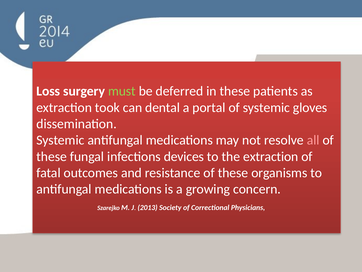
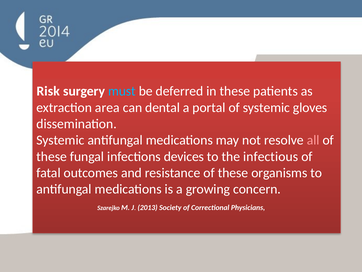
Loss: Loss -> Risk (48, 91)
must colour: light green -> light blue (122, 91)
took: took -> area (107, 107)
the extraction: extraction -> infectious (271, 156)
